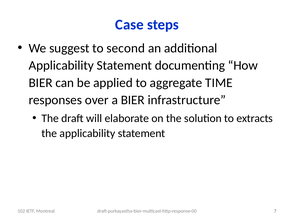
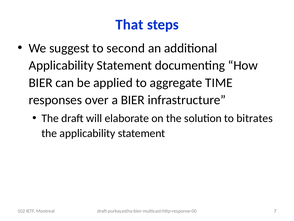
Case: Case -> That (129, 25)
extracts: extracts -> bitrates (255, 118)
